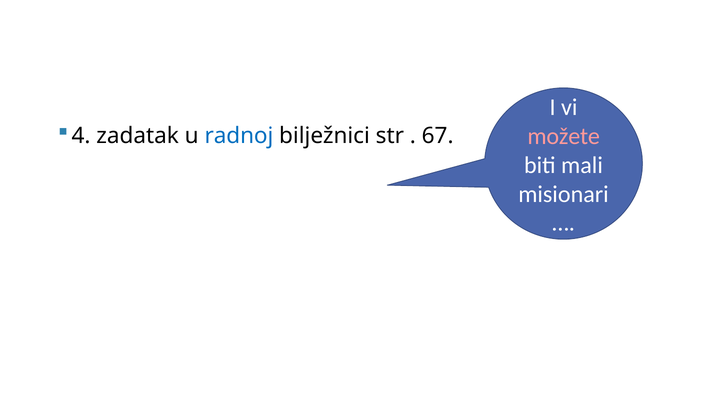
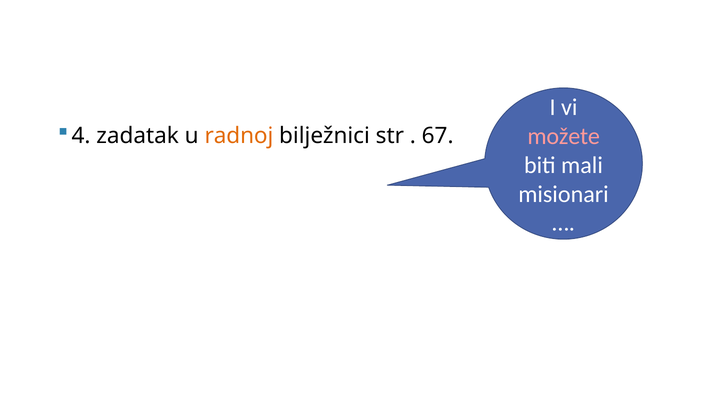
radnoj colour: blue -> orange (239, 136)
